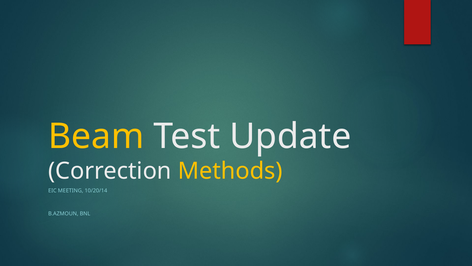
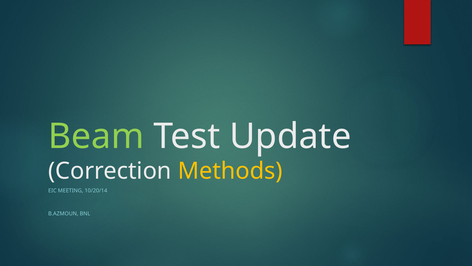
Beam colour: yellow -> light green (96, 136)
